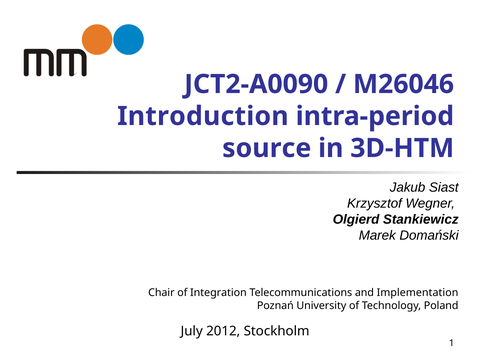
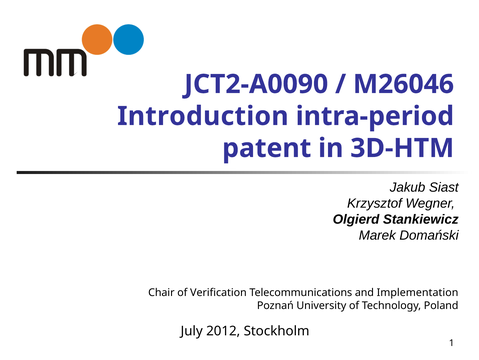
source: source -> patent (267, 148)
Integration: Integration -> Verification (218, 292)
